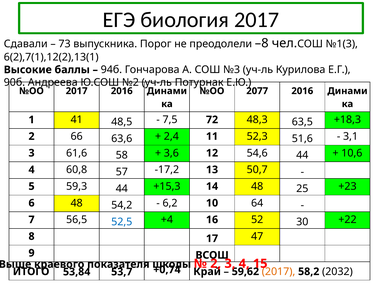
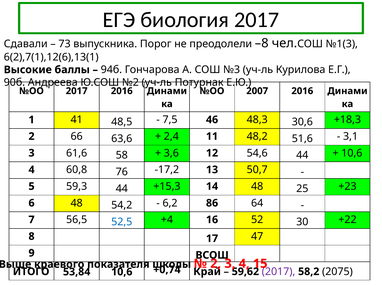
6(2),7(1),12(2),13(1: 6(2),7(1),12(2),13(1 -> 6(2),7(1),12(6),13(1 (51, 57)
2077: 2077 -> 2007 (257, 91)
72: 72 -> 46 (212, 120)
63,5: 63,5 -> 30,6 (302, 122)
52,3: 52,3 -> 48,2 (257, 137)
57: 57 -> 76 (122, 172)
10: 10 -> 86 (212, 203)
53,84 53,7: 53,7 -> 10,6 (122, 272)
2017 colour: orange -> purple (279, 272)
2032: 2032 -> 2075 (337, 272)
